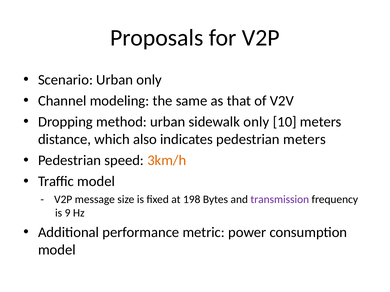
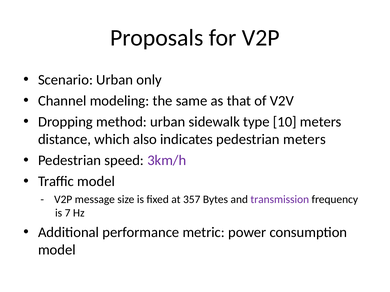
sidewalk only: only -> type (256, 122)
3km/h colour: orange -> purple (167, 161)
198: 198 -> 357 (192, 200)
9: 9 -> 7 (68, 213)
